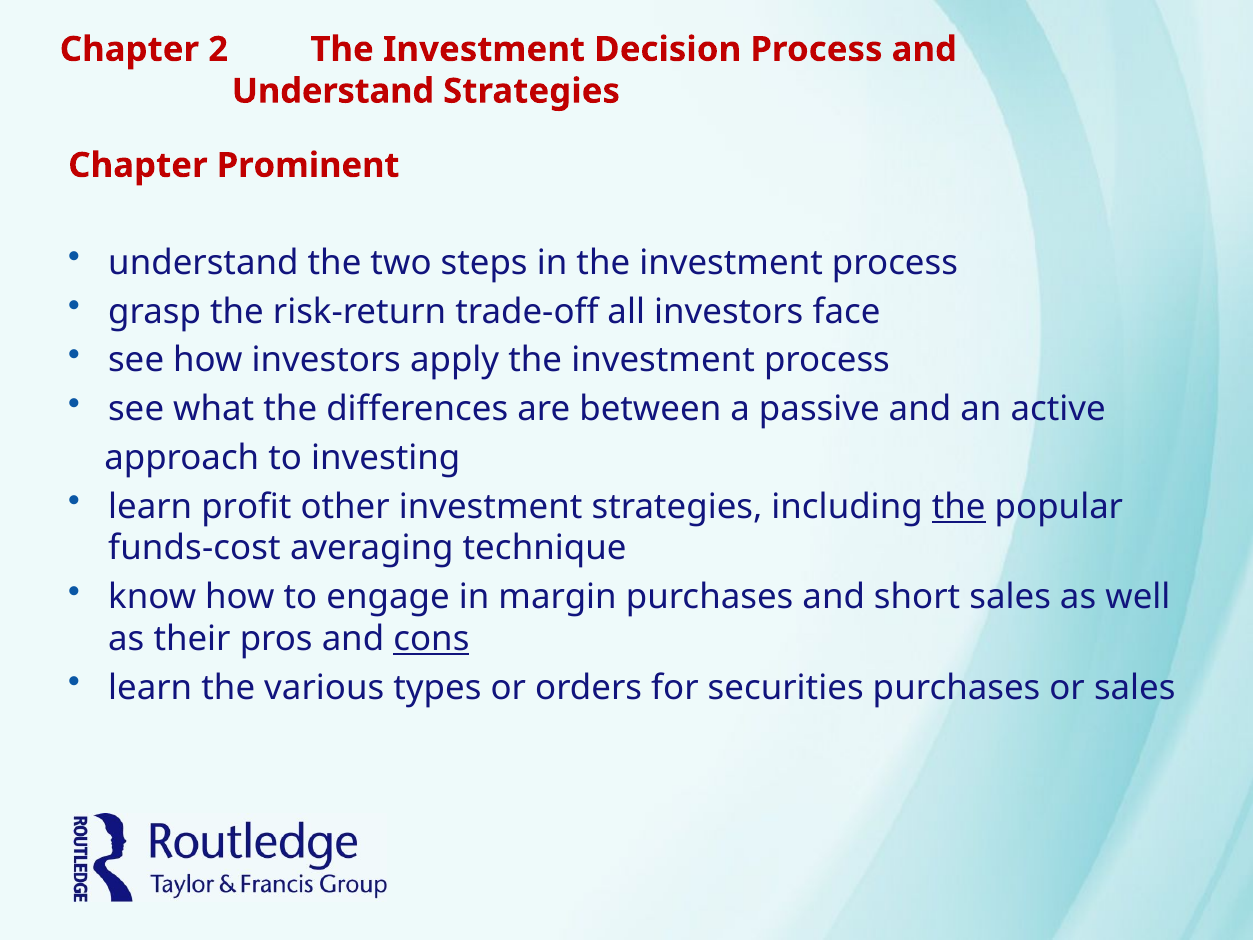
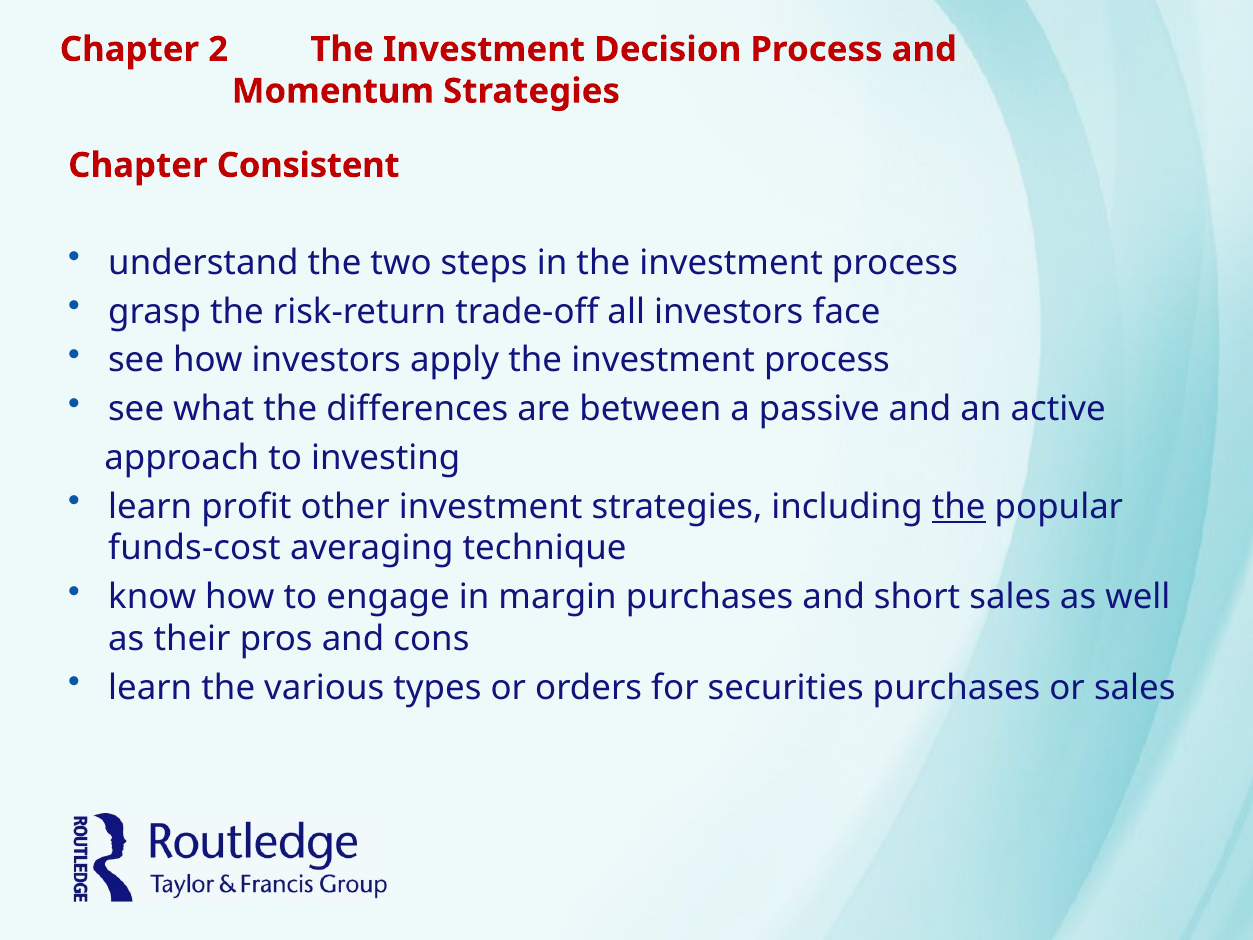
Understand: Understand -> Momentum (333, 91)
Prominent: Prominent -> Consistent (308, 165)
cons underline: present -> none (431, 639)
